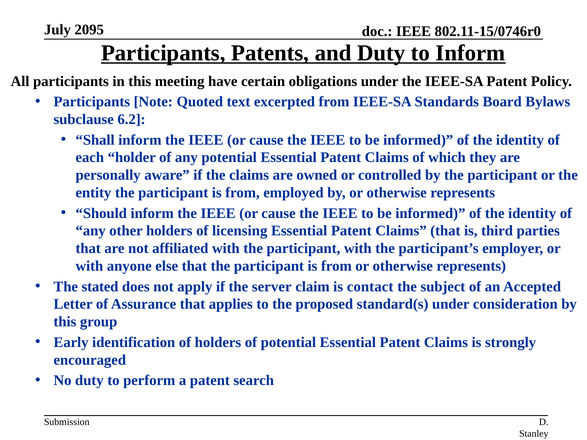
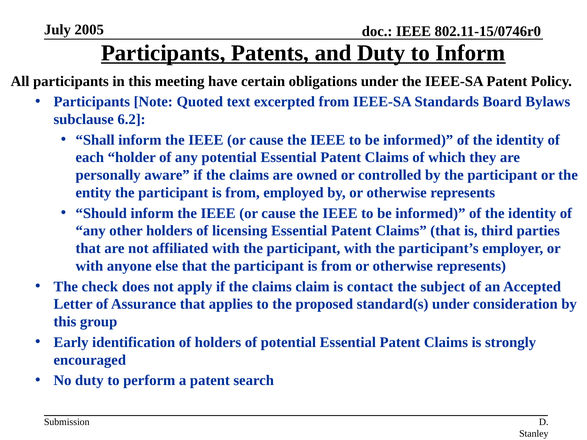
2095: 2095 -> 2005 (89, 30)
stated: stated -> check (100, 287)
apply if the server: server -> claims (272, 287)
